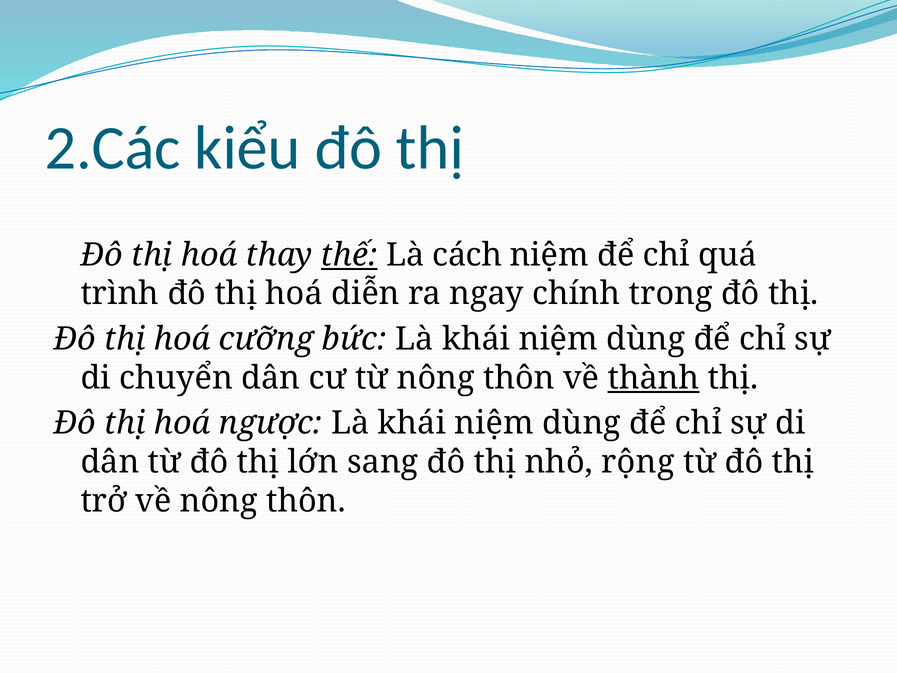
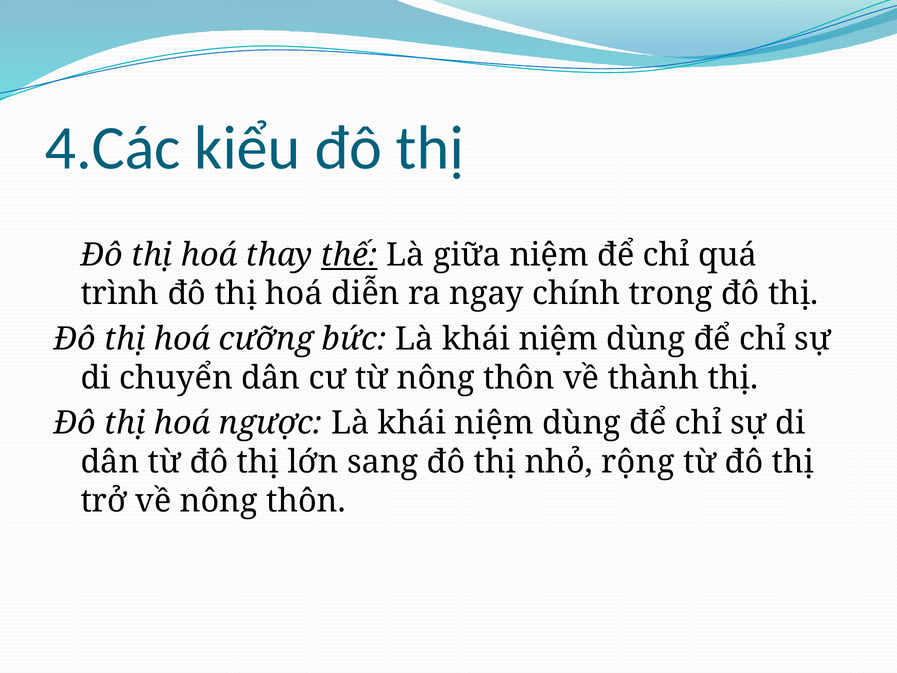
2.Các: 2.Các -> 4.Các (113, 148)
cách: cách -> giữa (467, 255)
thành underline: present -> none (653, 378)
